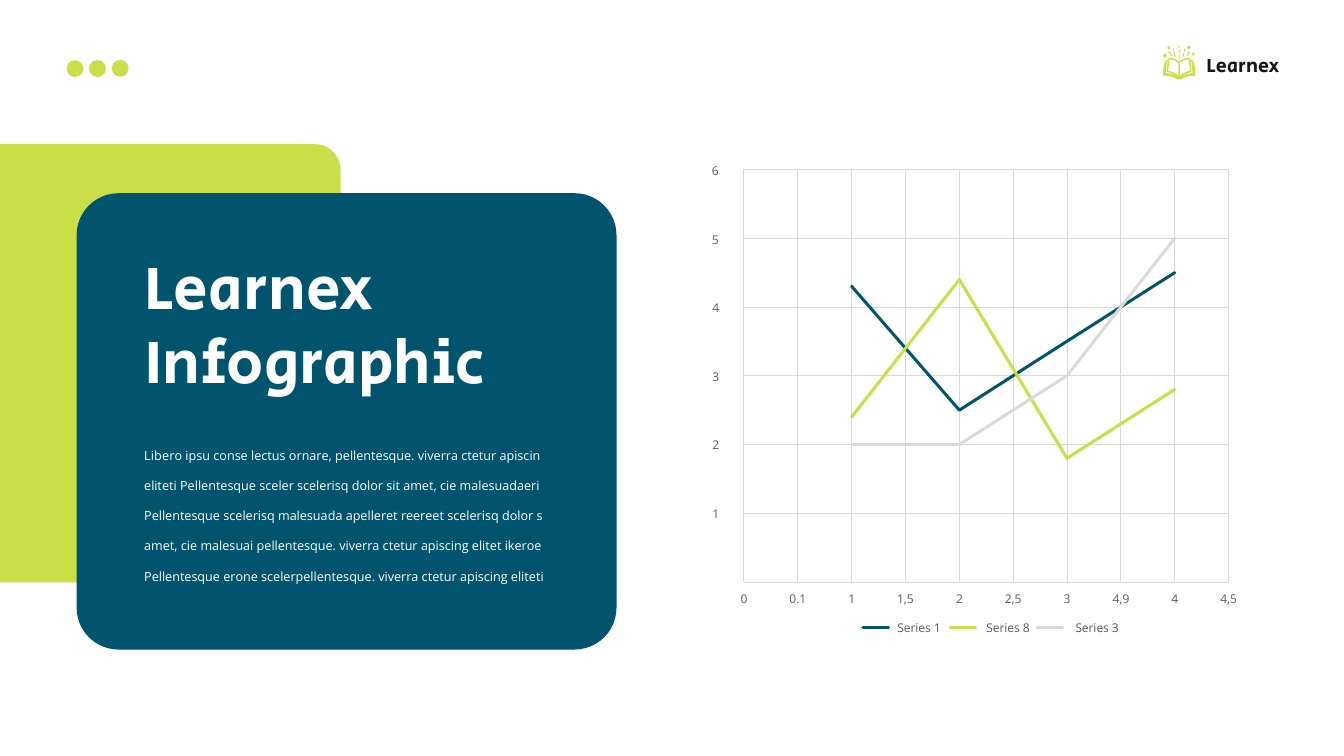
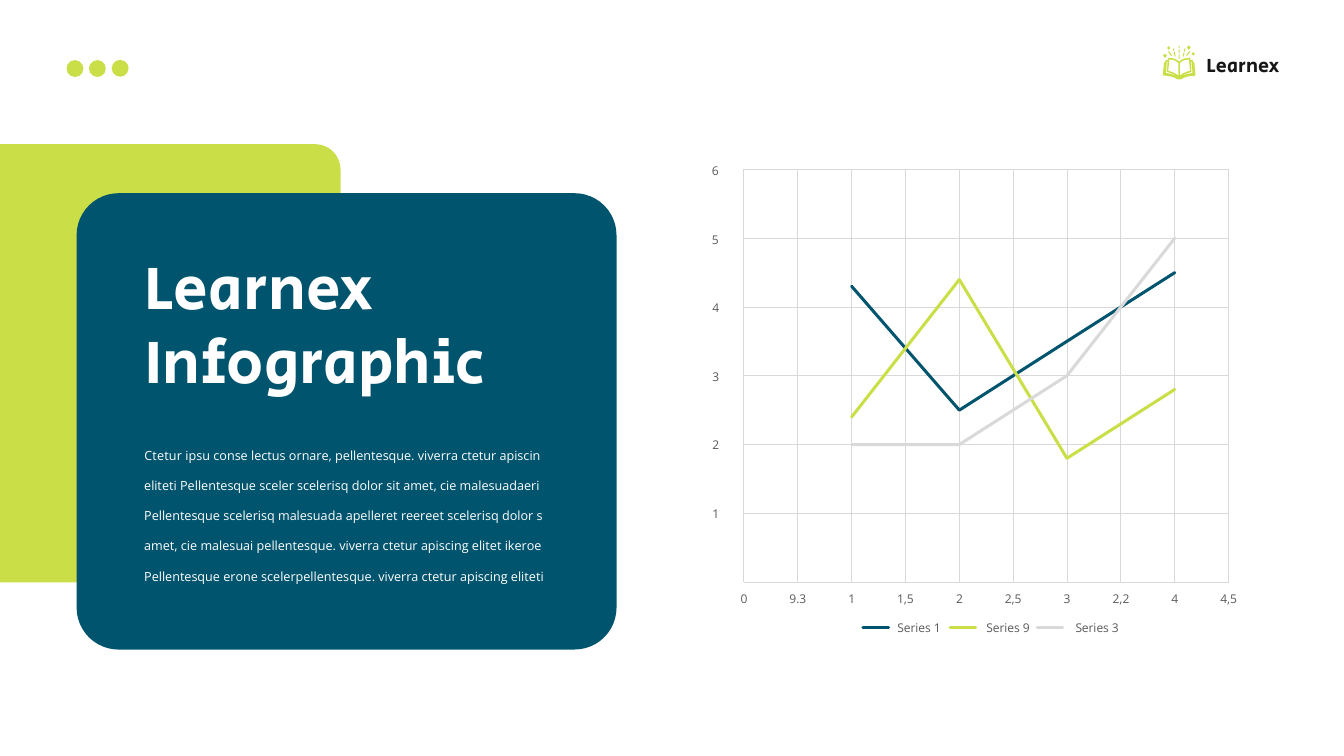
Libero: Libero -> Ctetur (163, 456)
0.1: 0.1 -> 9.3 (798, 599)
4,9: 4,9 -> 2,2 (1121, 599)
8: 8 -> 9 (1026, 628)
